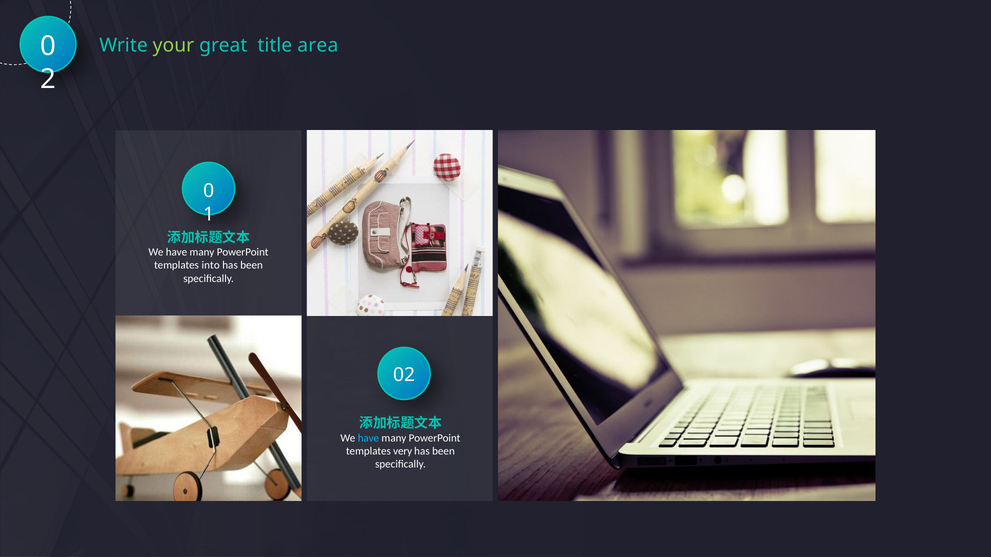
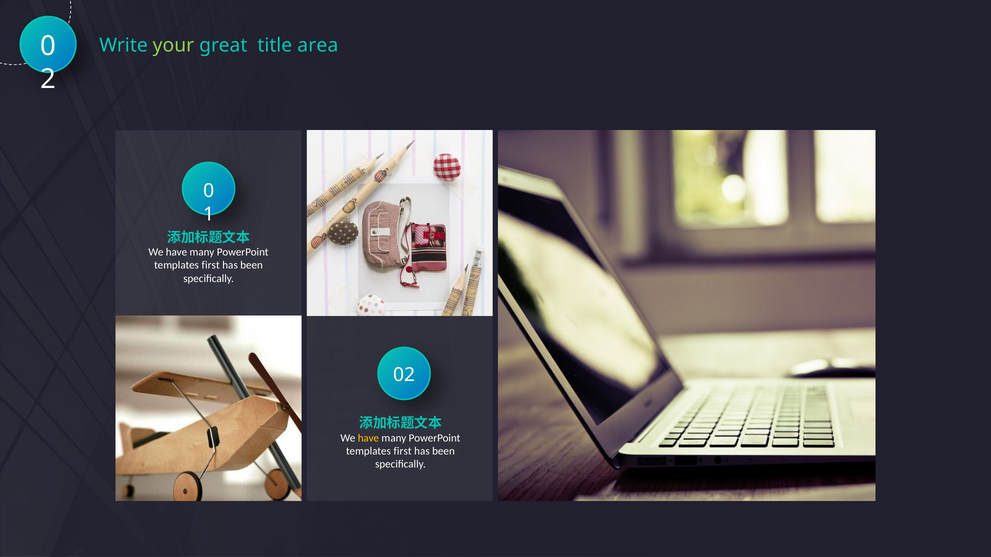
into: into -> first (211, 265)
have colour: light blue -> yellow (368, 438)
very: very -> first (403, 451)
